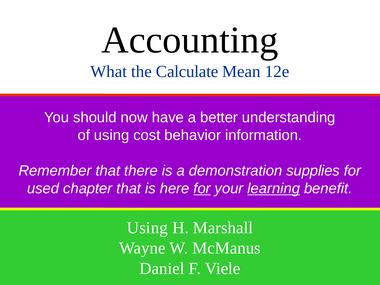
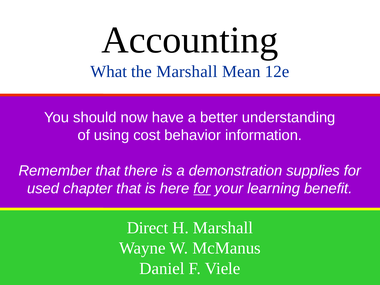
the Calculate: Calculate -> Marshall (187, 71)
learning underline: present -> none (274, 189)
Using: Using -> Direct (148, 228)
